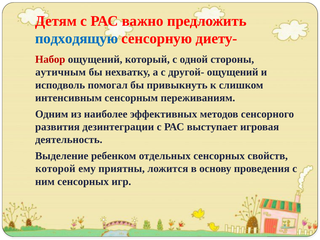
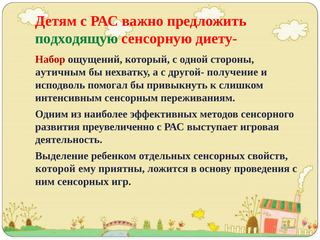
подходящую colour: blue -> green (77, 39)
другой- ощущений: ощущений -> получение (233, 72)
дезинтеграции: дезинтеграции -> преувеличенно (118, 127)
